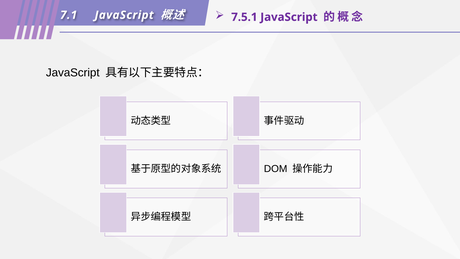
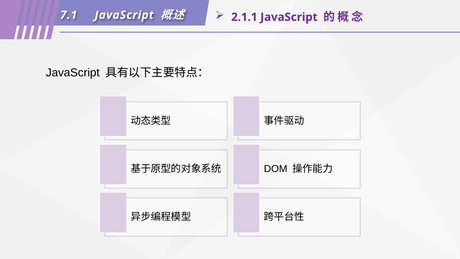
7.5.1: 7.5.1 -> 2.1.1 (244, 17)
